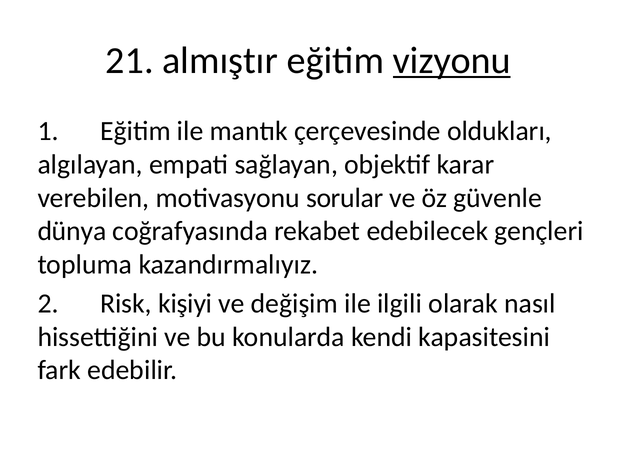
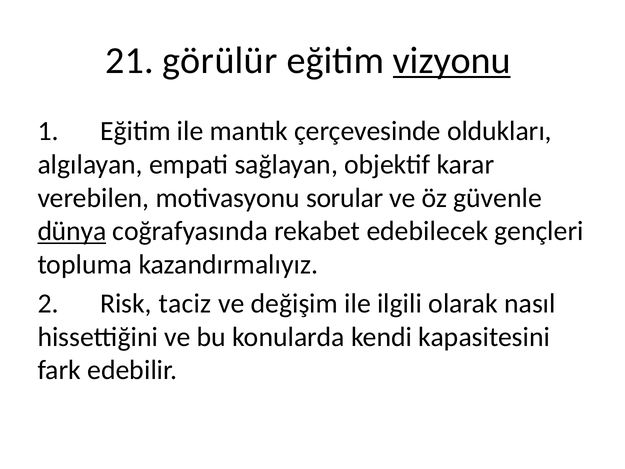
almıştır: almıştır -> görülür (220, 61)
dünya underline: none -> present (72, 231)
kişiyi: kişiyi -> taciz (185, 303)
